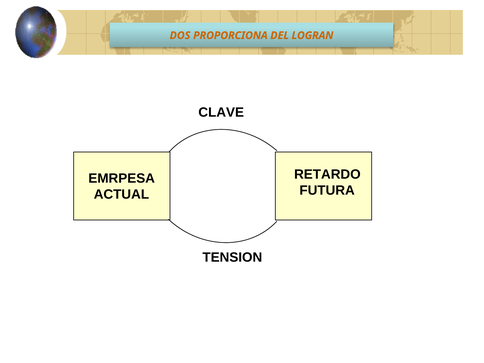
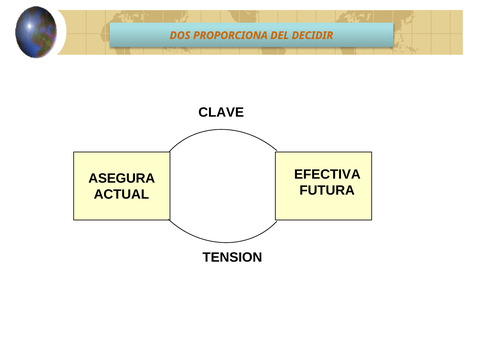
LOGRAN: LOGRAN -> DECIDIR (312, 36)
RETARDO: RETARDO -> EFECTIVA (327, 174)
EMRPESA: EMRPESA -> ASEGURA (122, 178)
